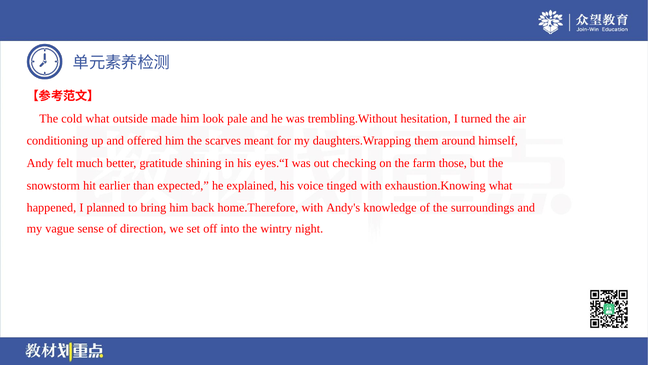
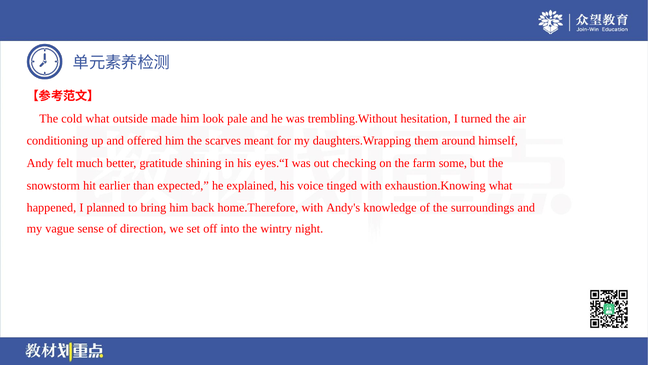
those: those -> some (453, 163)
